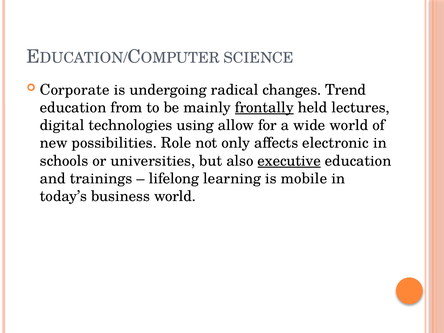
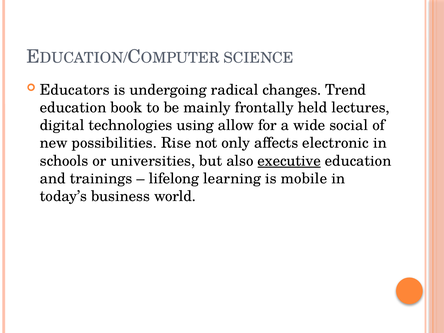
Corporate: Corporate -> Educators (75, 90)
from: from -> book (126, 108)
frontally underline: present -> none (264, 108)
wide world: world -> social (349, 125)
Role: Role -> Rise (176, 143)
